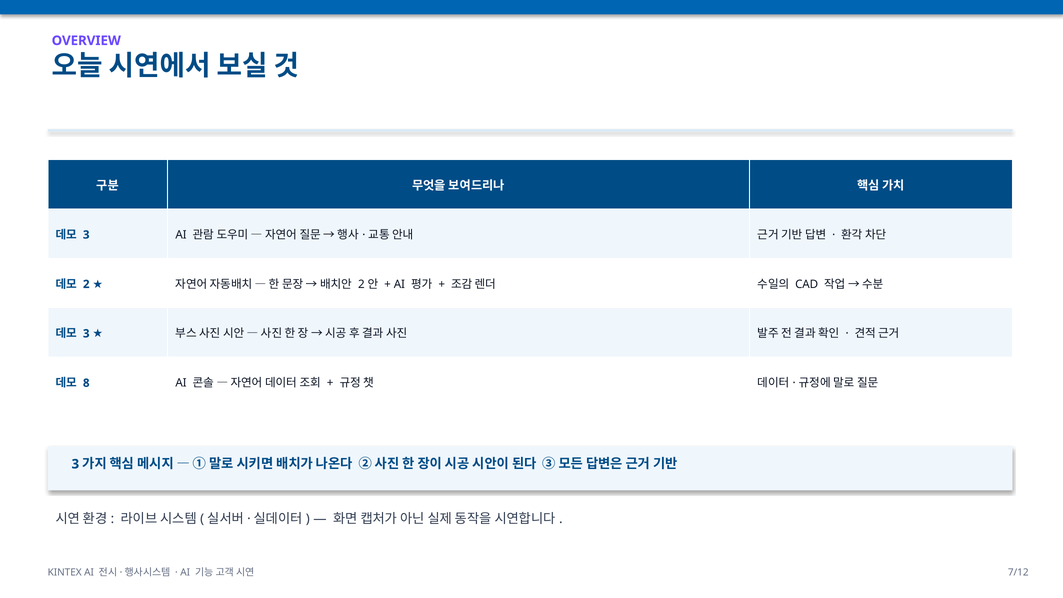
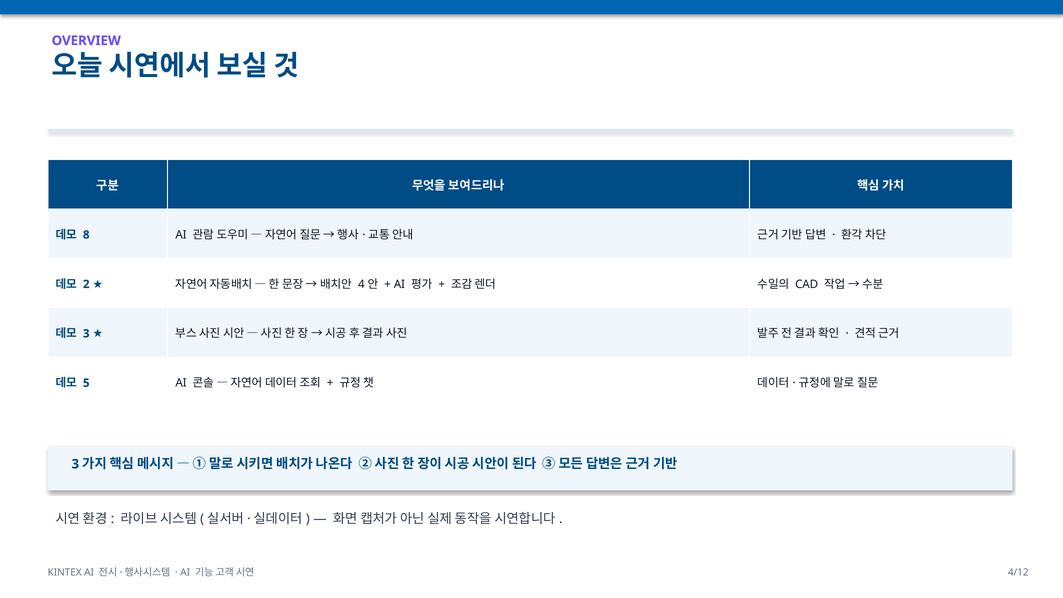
3: 3 -> 8 (86, 235)
2: 2 -> 4 (361, 284)
8: 8 -> 5 (86, 383)
7/12: 7/12 -> 4/12 (1018, 573)
